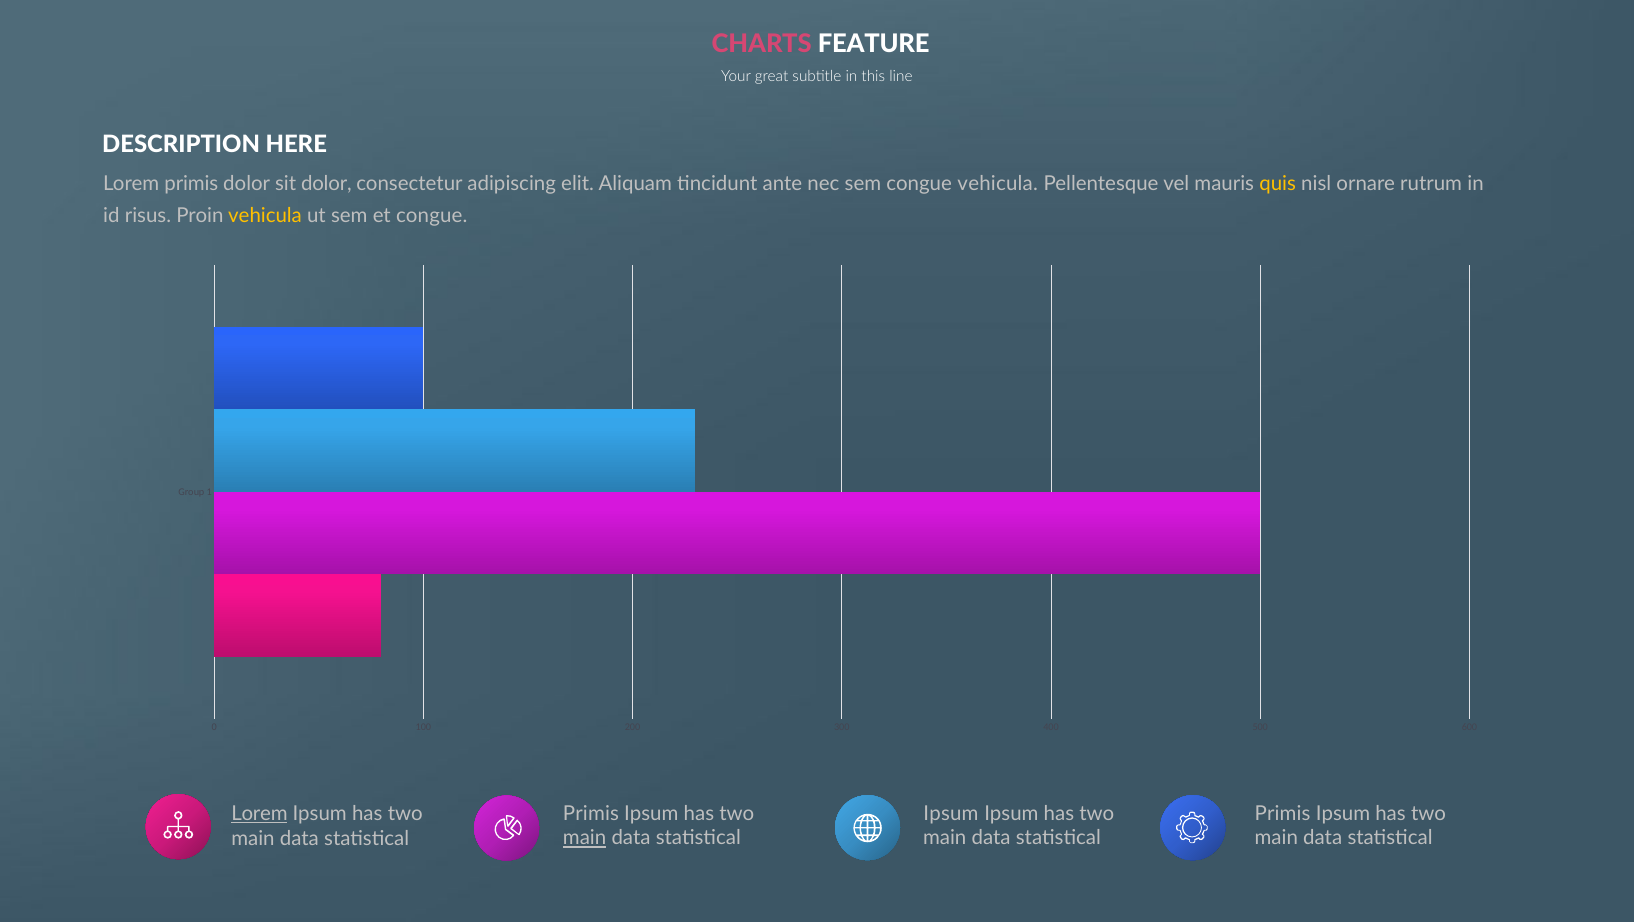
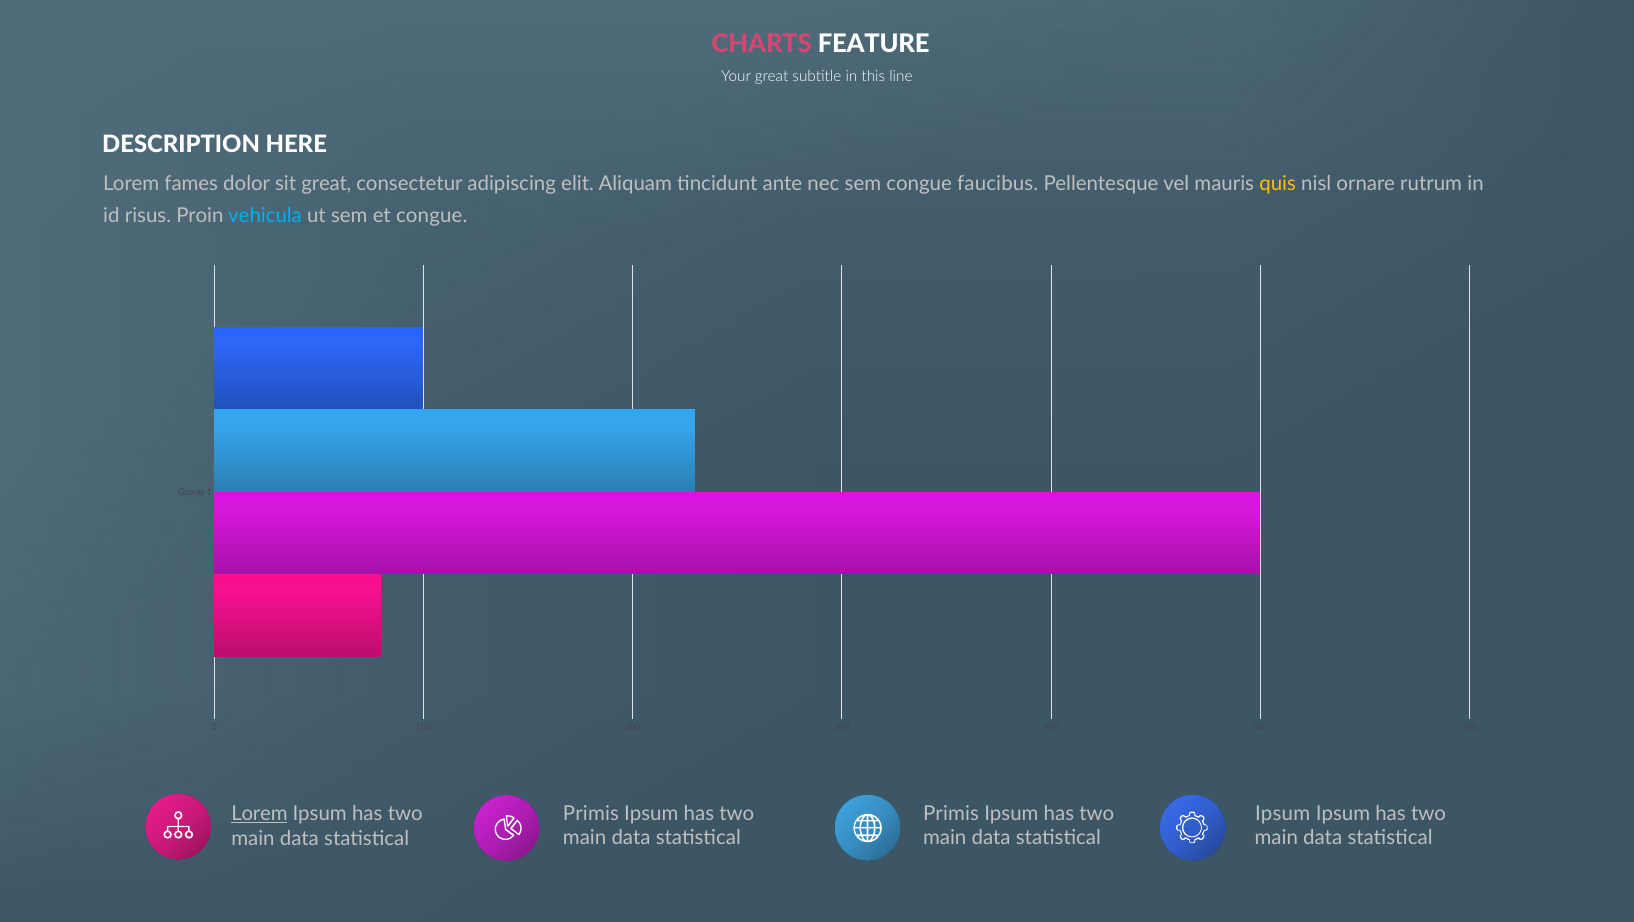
Lorem primis: primis -> fames (191, 184)
sit dolor: dolor -> great (326, 184)
congue vehicula: vehicula -> faucibus (998, 184)
vehicula colour: yellow -> light blue (265, 216)
Primis: Primis -> Ipsum (1283, 813)
Ipsum: Ipsum -> Primis (951, 813)
main underline: present -> none (585, 838)
